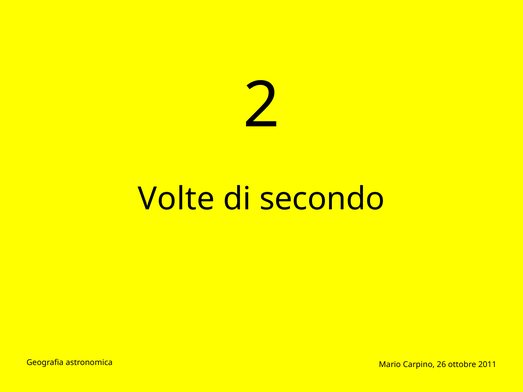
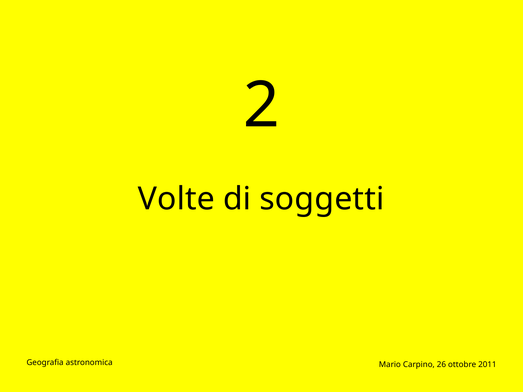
secondo: secondo -> soggetti (322, 199)
